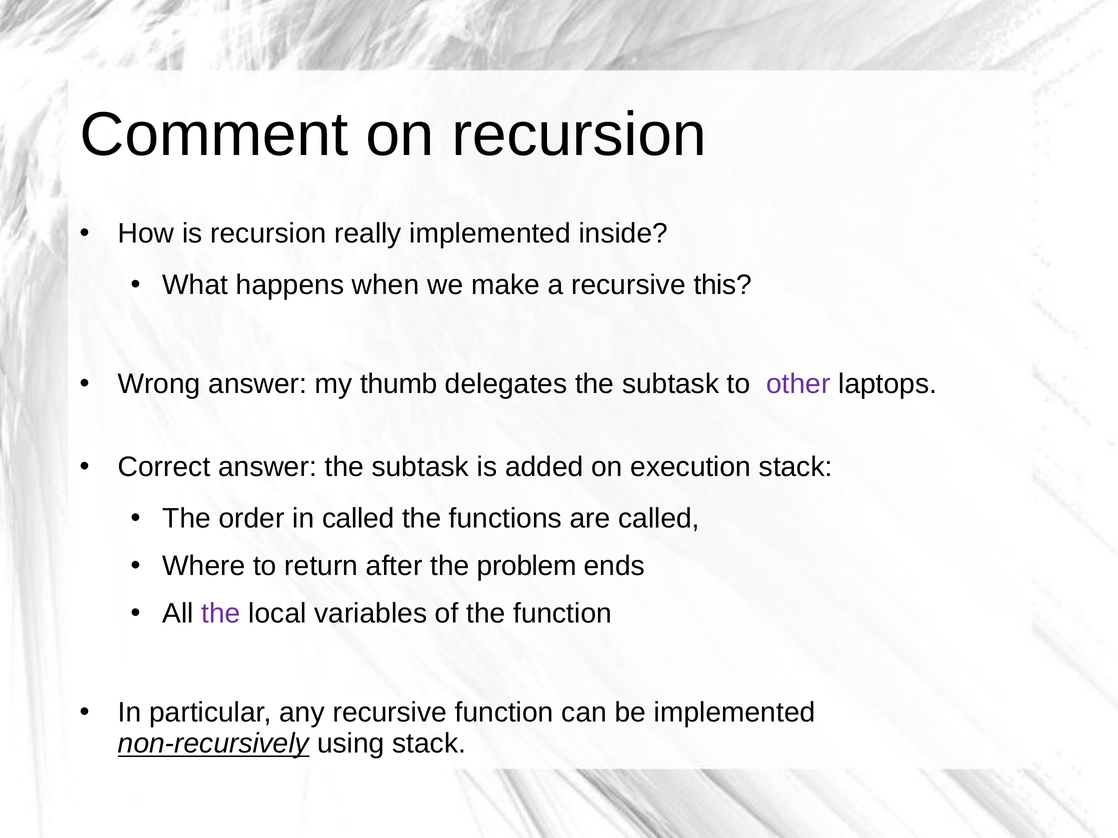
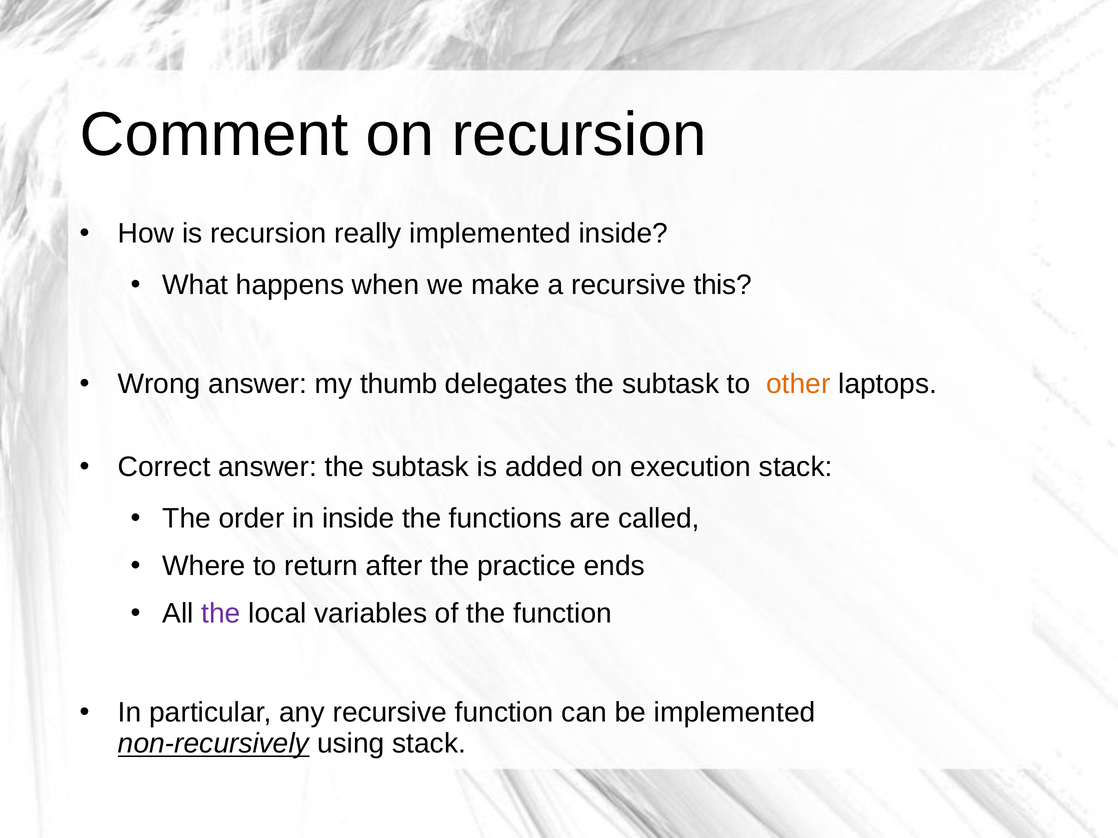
other colour: purple -> orange (798, 384)
in called: called -> inside (358, 519)
problem: problem -> practice (527, 566)
